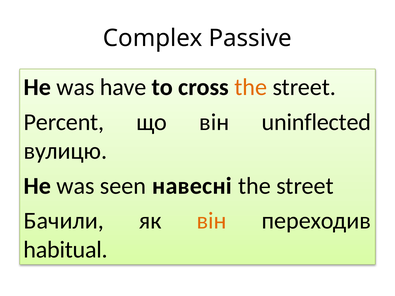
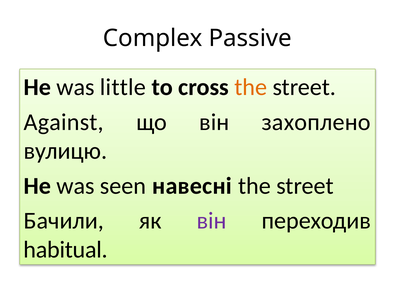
have: have -> little (123, 87)
Percent: Percent -> Against (64, 122)
uninflected: uninflected -> захоплено (316, 122)
він colour: orange -> purple (212, 221)
